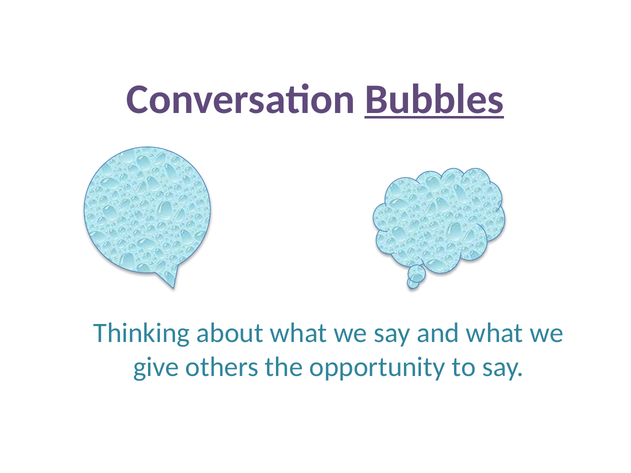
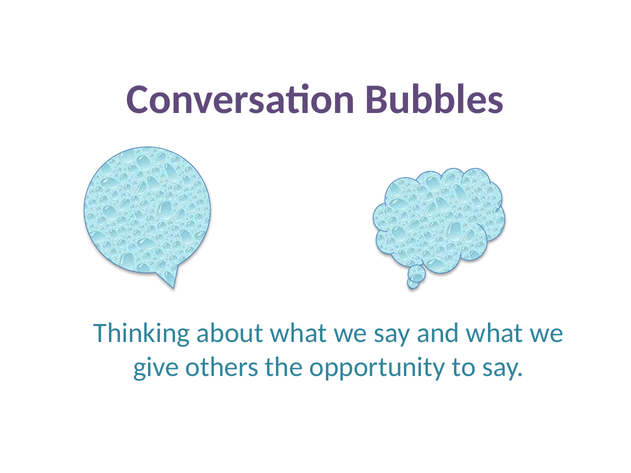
Bubbles underline: present -> none (434, 99)
